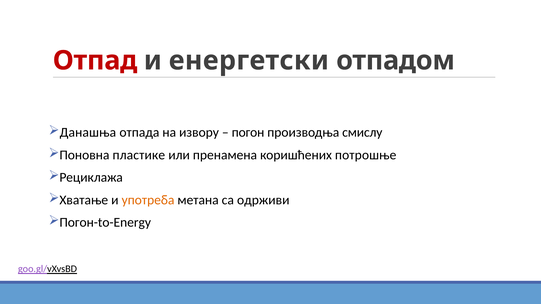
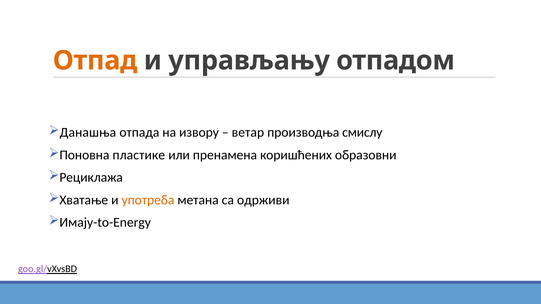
Отпад colour: red -> orange (95, 61)
енергетски: енергетски -> управљању (249, 61)
погон: погон -> ветар (248, 133)
потрошње: потрошње -> образовни (366, 155)
Погон-to-Energy: Погон-to-Energy -> Имају-to-Energy (105, 223)
